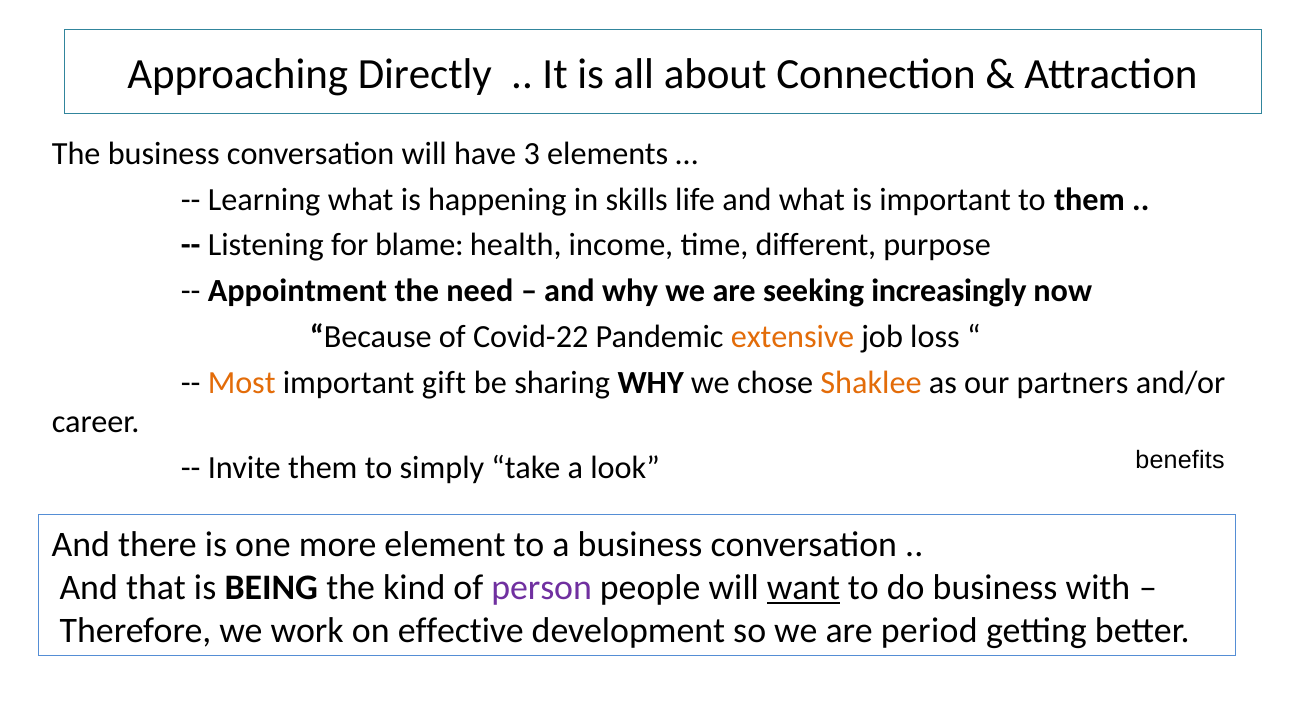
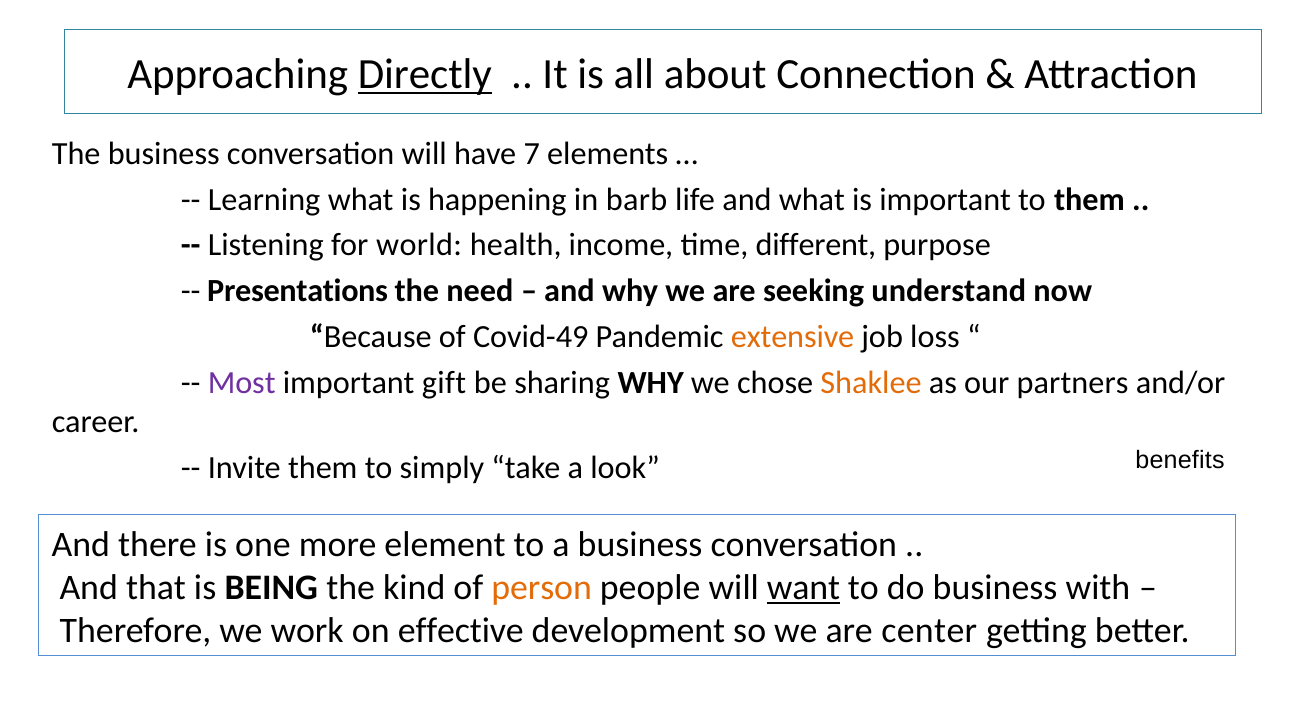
Directly underline: none -> present (425, 74)
3: 3 -> 7 (532, 154)
skills: skills -> barb (637, 199)
blame: blame -> world (419, 245)
Appointment: Appointment -> Presentations (298, 291)
increasingly: increasingly -> understand (949, 291)
Covid-22: Covid-22 -> Covid-49 (531, 337)
Most colour: orange -> purple (242, 383)
person colour: purple -> orange (542, 587)
period: period -> center (929, 630)
